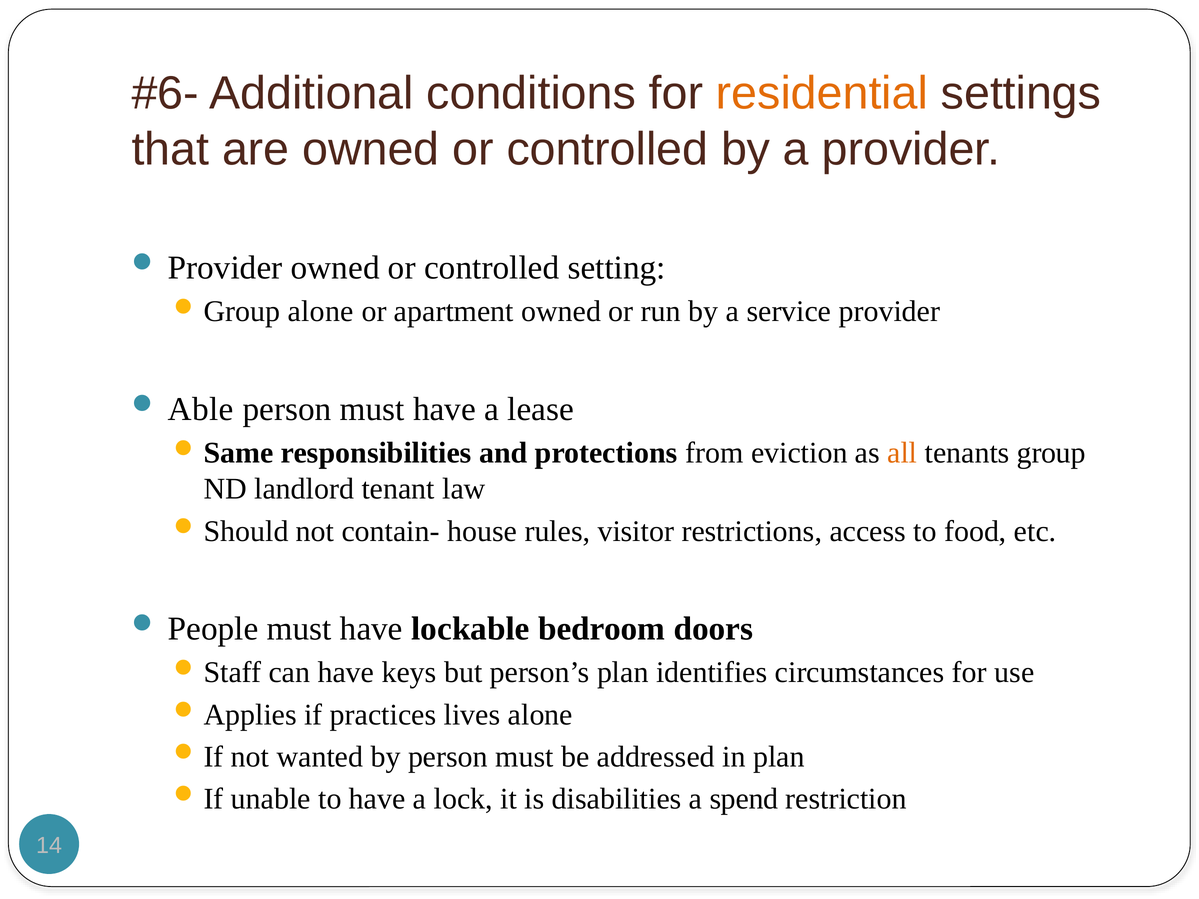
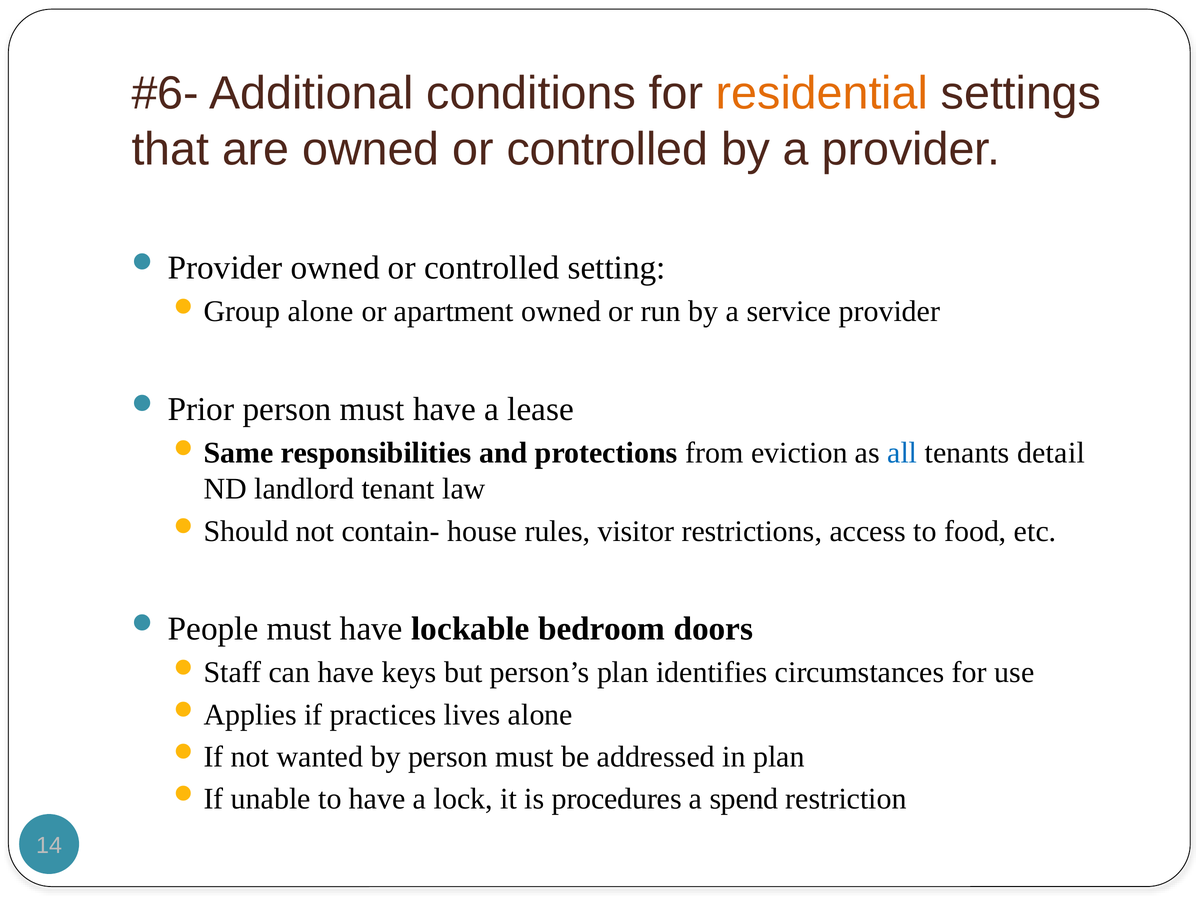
Able: Able -> Prior (201, 409)
all colour: orange -> blue (902, 453)
group: group -> detail (1051, 453)
disabilities: disabilities -> procedures (617, 799)
